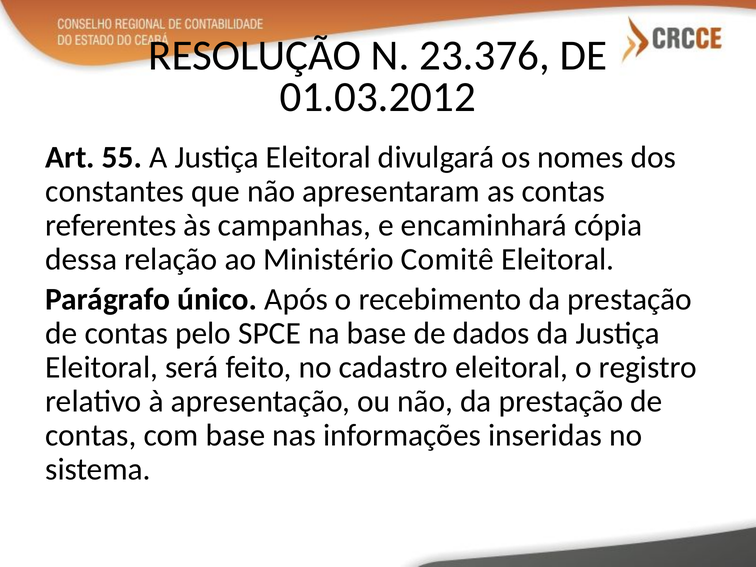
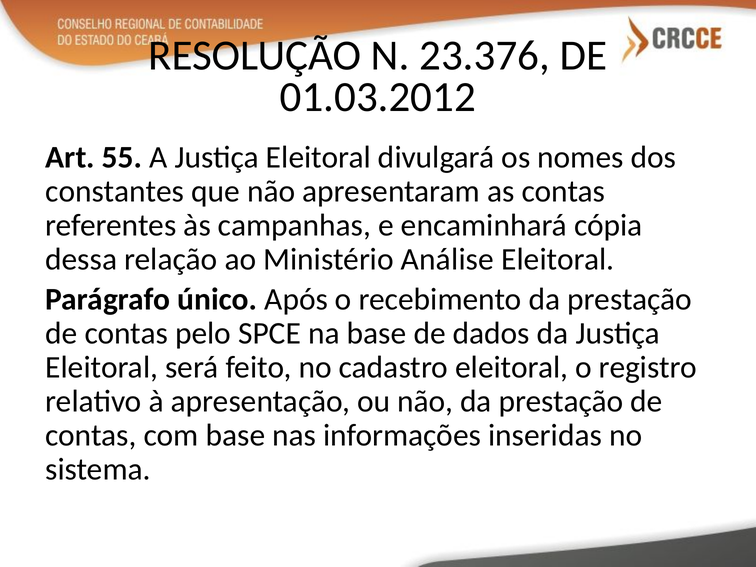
Comitê: Comitê -> Análise (447, 259)
